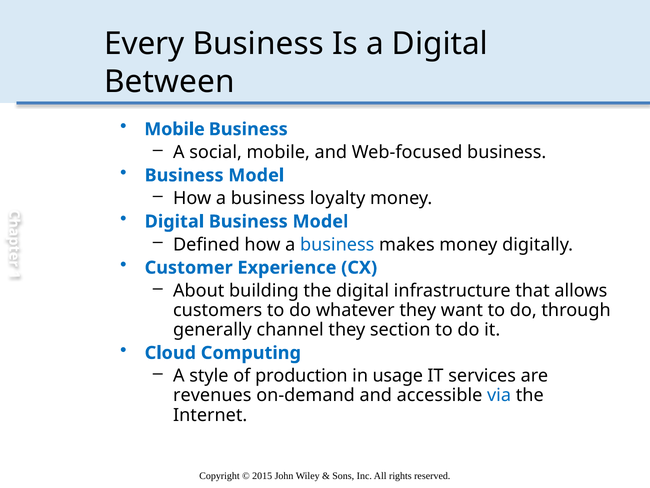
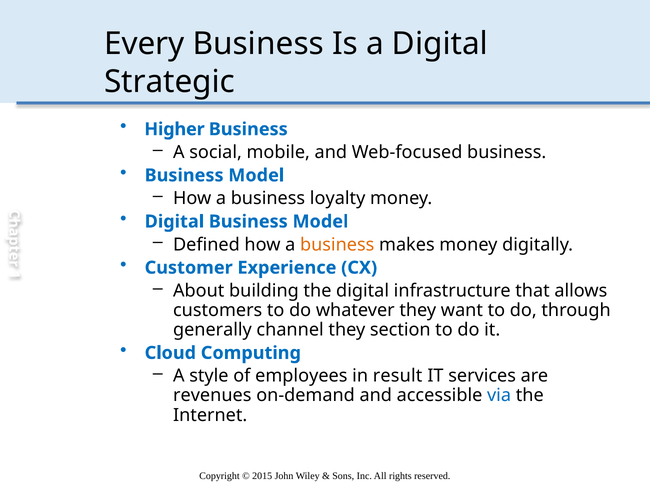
Between: Between -> Strategic (170, 82)
Mobile: Mobile -> Higher (174, 129)
business colour: blue -> orange (337, 244)
production: production -> employees (301, 376)
usage: usage -> result (398, 376)
